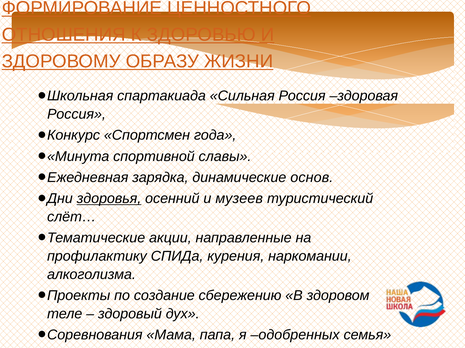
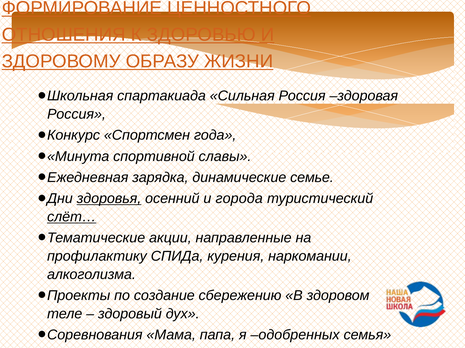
основ: основ -> семье (312, 178)
музеев: музеев -> города (239, 199)
слёт… underline: none -> present (72, 217)
